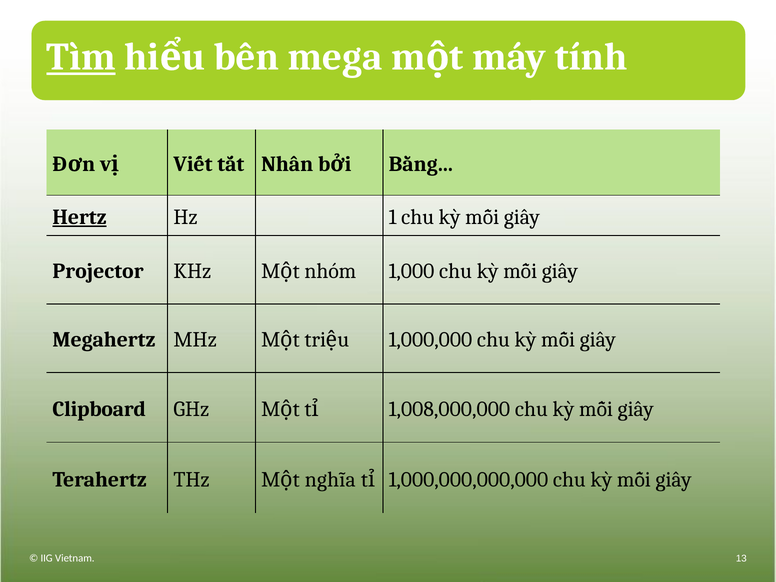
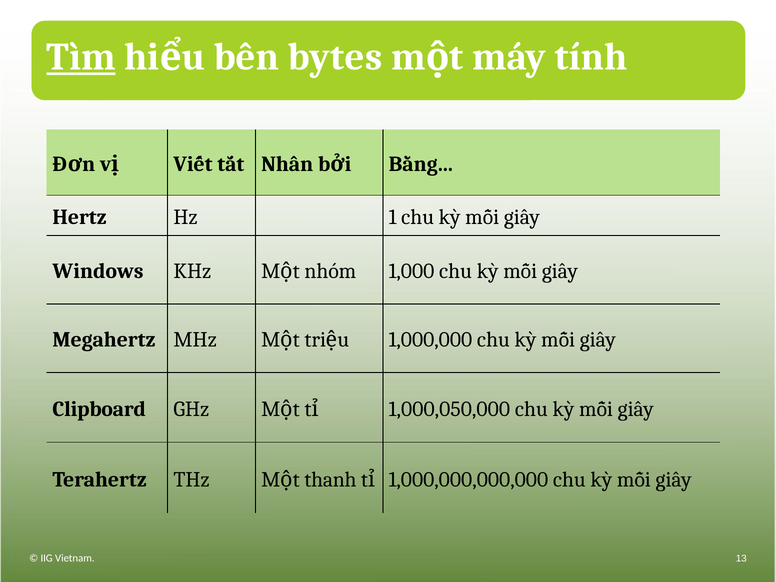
mega: mega -> bytes (335, 57)
Hertz underline: present -> none (80, 217)
Projector: Projector -> Windows (98, 271)
1,008,000,000: 1,008,000,000 -> 1,000,050,000 (449, 409)
nghĩa: nghĩa -> thanh (330, 479)
